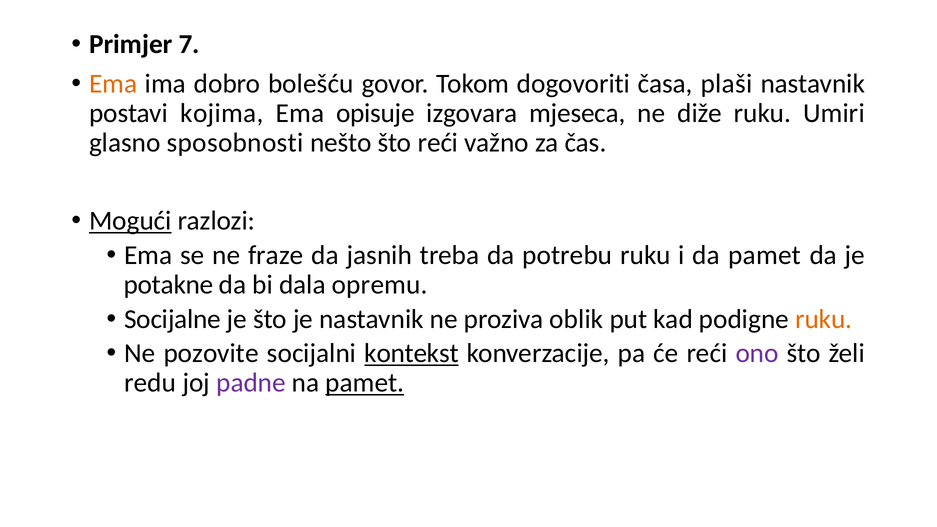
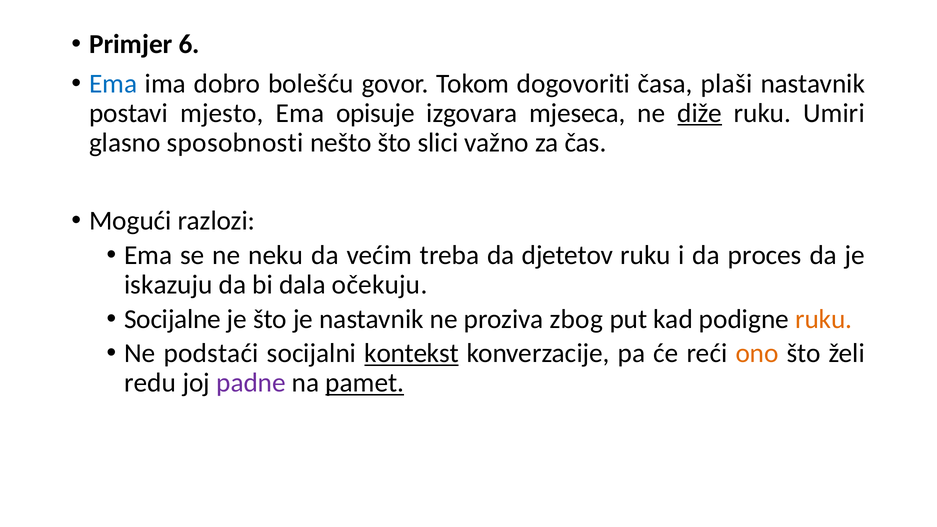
7: 7 -> 6 (189, 44)
Ema colour: orange -> blue (113, 84)
kojima: kojima -> mjesto (222, 113)
diže underline: none -> present (700, 113)
što reći: reći -> slici (438, 143)
Mogući underline: present -> none (130, 221)
fraze: fraze -> neku (276, 255)
jasnih: jasnih -> većim (379, 255)
potrebu: potrebu -> djetetov (568, 255)
da pamet: pamet -> proces (765, 255)
potakne: potakne -> iskazuju (168, 285)
opremu: opremu -> očekuju (380, 285)
oblik: oblik -> zbog (576, 319)
pozovite: pozovite -> podstaći (211, 353)
ono colour: purple -> orange (757, 353)
